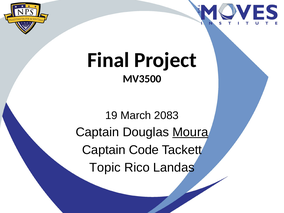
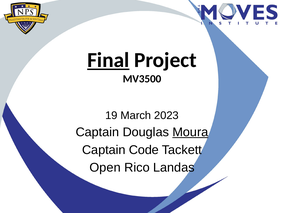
Final underline: none -> present (108, 60)
2083: 2083 -> 2023 (166, 115)
Topic: Topic -> Open (105, 168)
